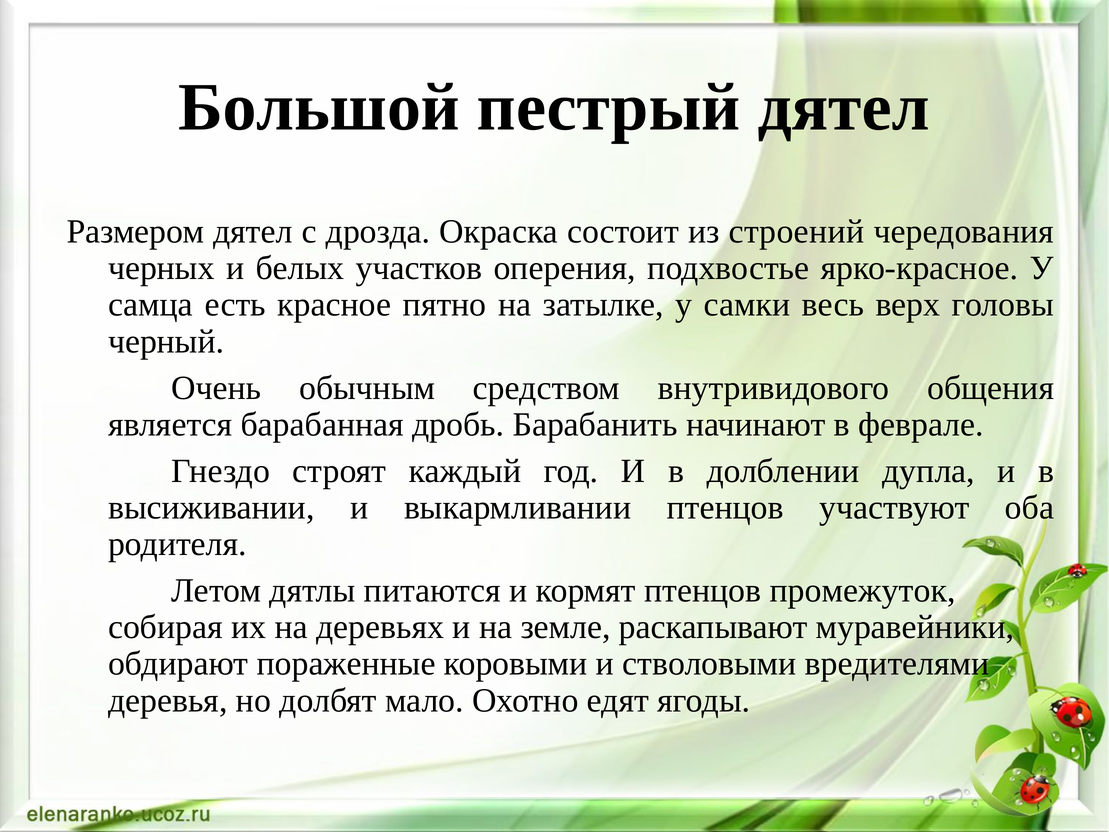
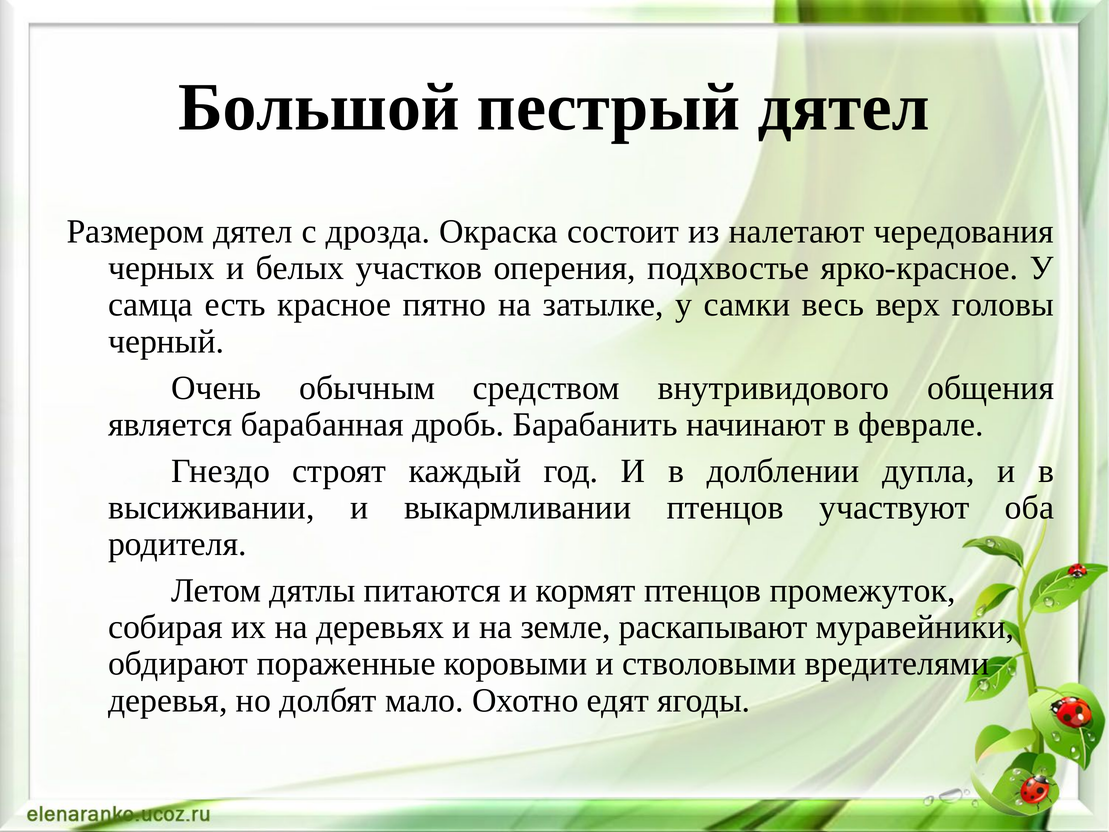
строений: строений -> налетают (797, 232)
